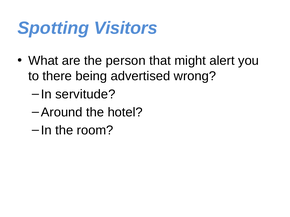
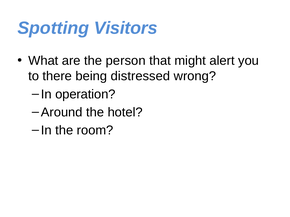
advertised: advertised -> distressed (140, 76)
servitude: servitude -> operation (85, 94)
